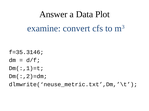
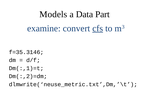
Answer: Answer -> Models (53, 14)
Plot: Plot -> Part (102, 14)
cfs underline: none -> present (98, 29)
